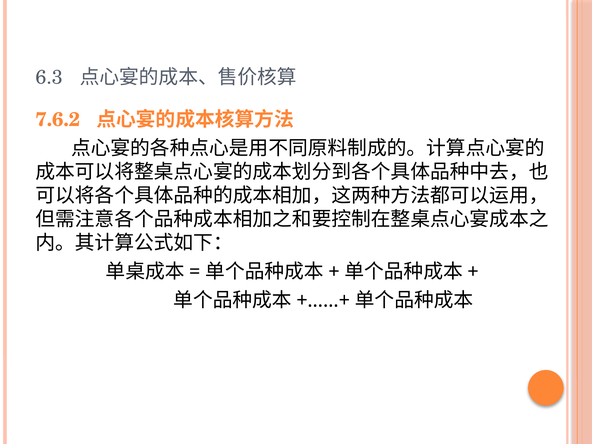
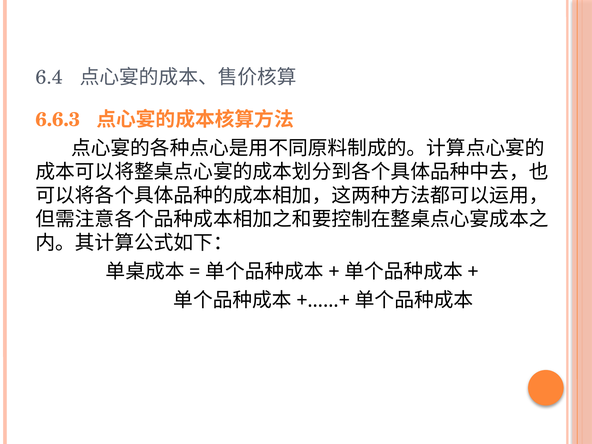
6.3: 6.3 -> 6.4 (49, 77)
7.6.2: 7.6.2 -> 6.6.3 (58, 120)
